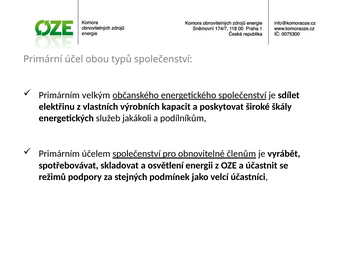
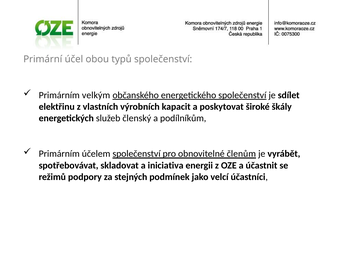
jakákoli: jakákoli -> členský (137, 118)
osvětlení: osvětlení -> iniciativa (166, 165)
